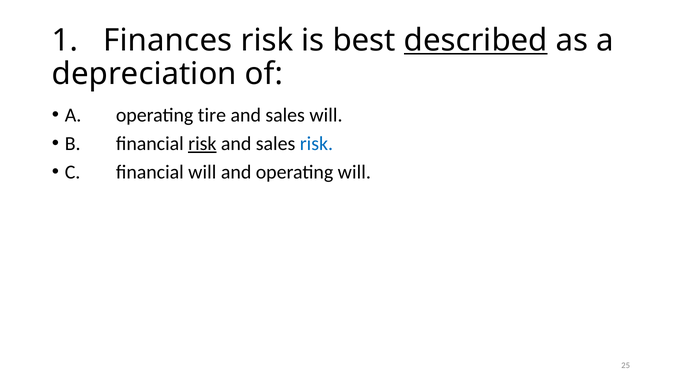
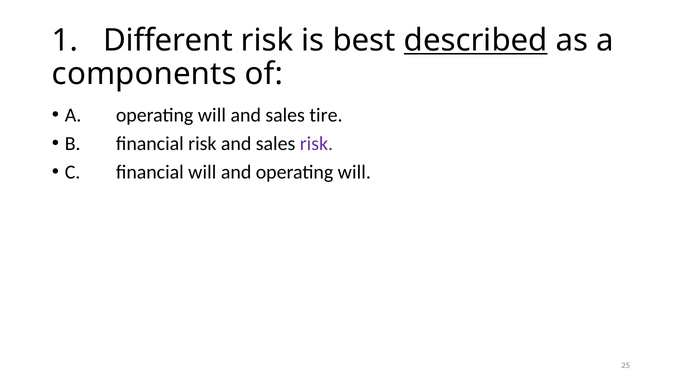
Finances: Finances -> Different (168, 40)
depreciation: depreciation -> components (144, 74)
A operating tire: tire -> will (212, 115)
sales will: will -> tire (326, 115)
risk underline: present -> none (202, 144)
risk colour: blue -> purple (316, 144)
